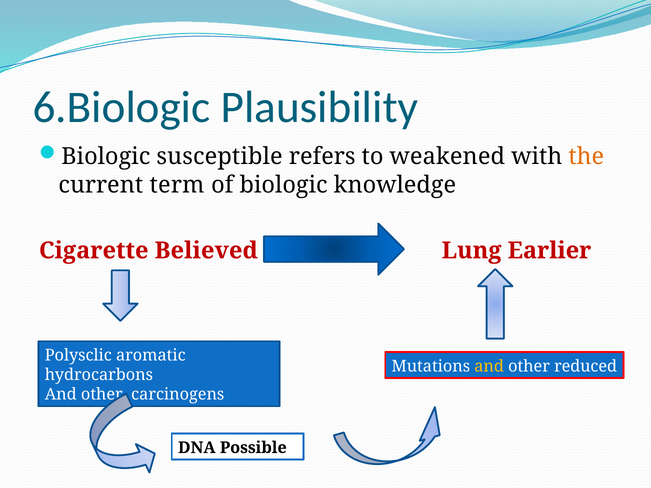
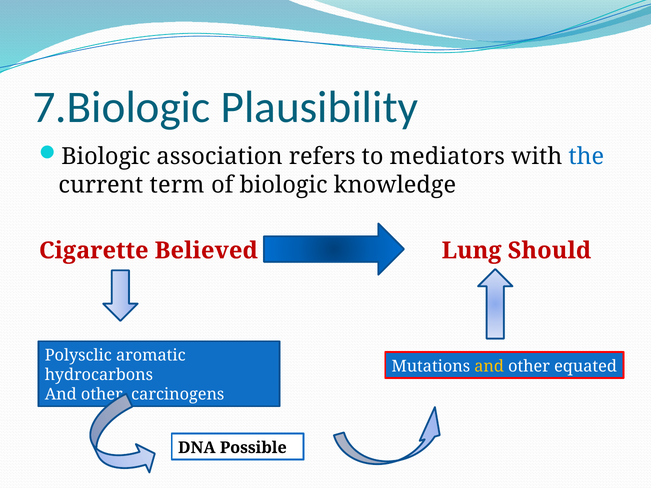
6.Biologic: 6.Biologic -> 7.Biologic (121, 108)
susceptible: susceptible -> association (220, 157)
weakened: weakened -> mediators (447, 157)
the colour: orange -> blue (586, 157)
Earlier: Earlier -> Should (549, 251)
reduced: reduced -> equated (586, 366)
